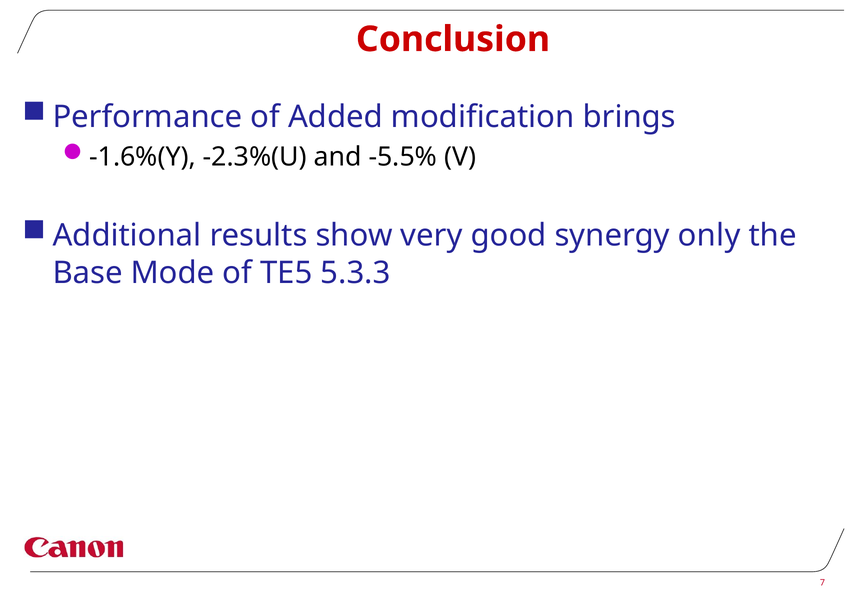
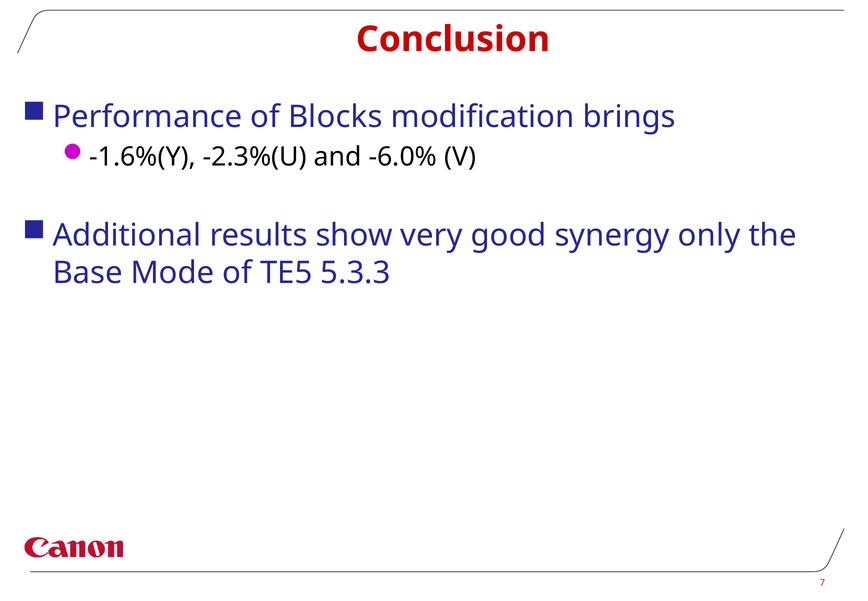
Added: Added -> Blocks (335, 117)
-5.5%: -5.5% -> -6.0% (403, 157)
